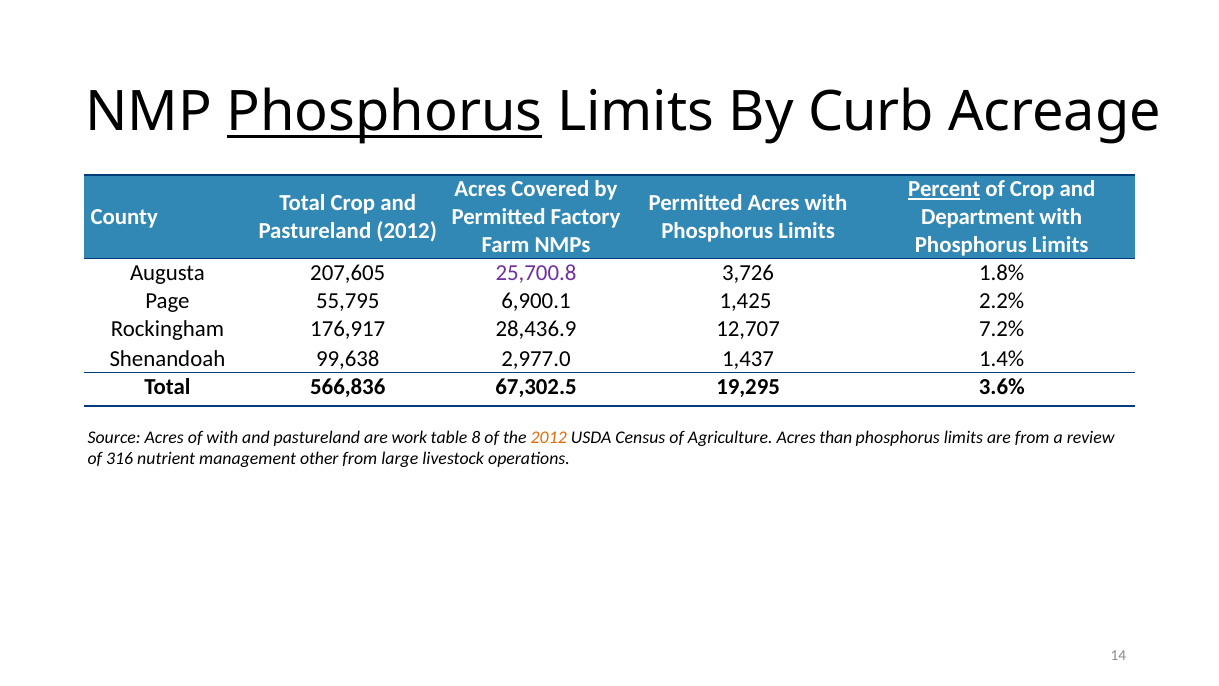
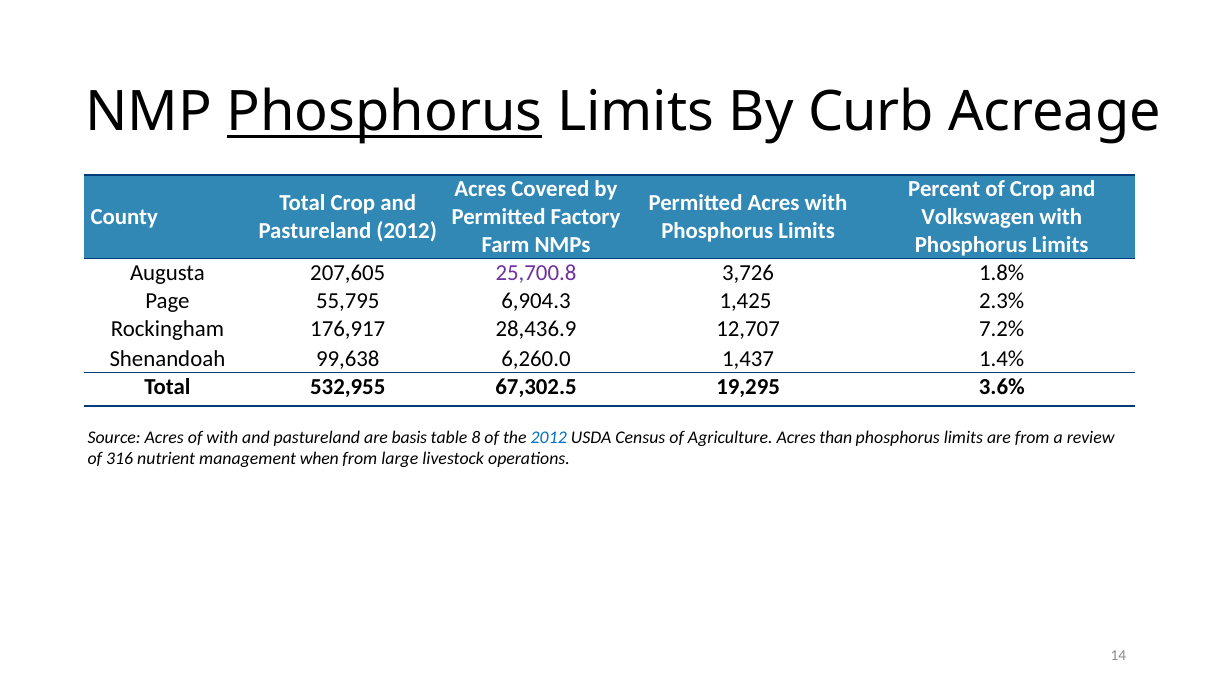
Percent underline: present -> none (944, 189)
Department: Department -> Volkswagen (978, 217)
6,900.1: 6,900.1 -> 6,904.3 (536, 301)
2.2%: 2.2% -> 2.3% (1002, 301)
2,977.0: 2,977.0 -> 6,260.0 (536, 359)
566,836: 566,836 -> 532,955 (348, 387)
work: work -> basis (409, 437)
2012 colour: orange -> blue (549, 437)
other: other -> when (319, 459)
